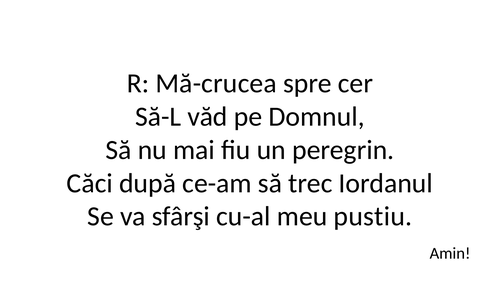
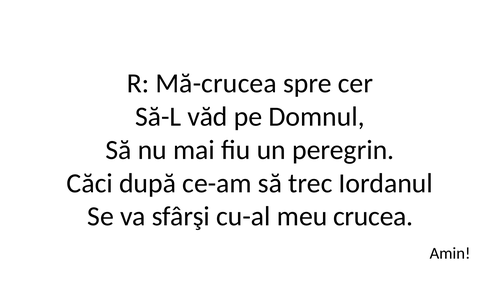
pustiu: pustiu -> crucea (373, 217)
